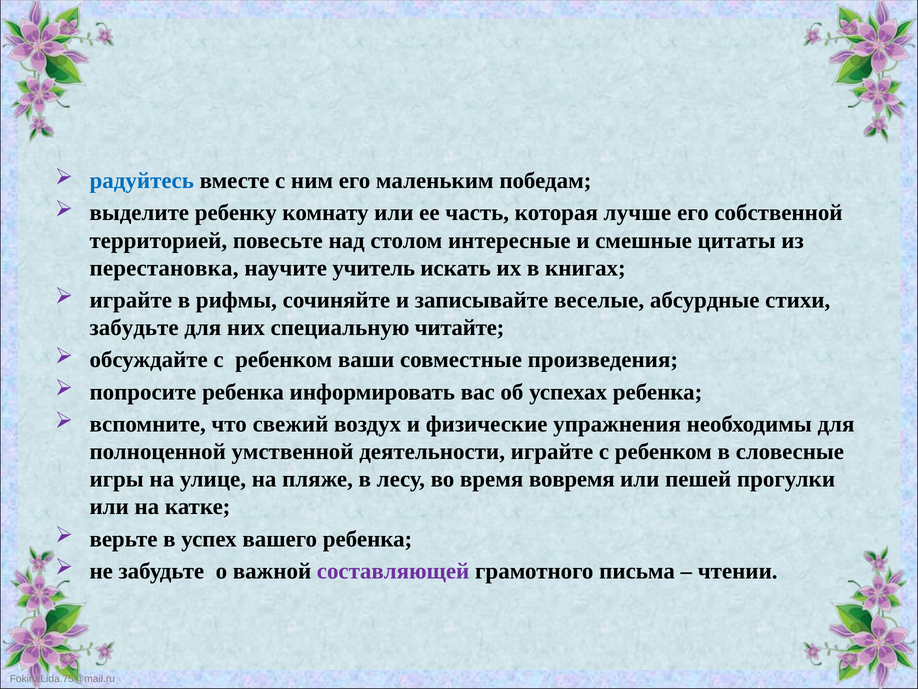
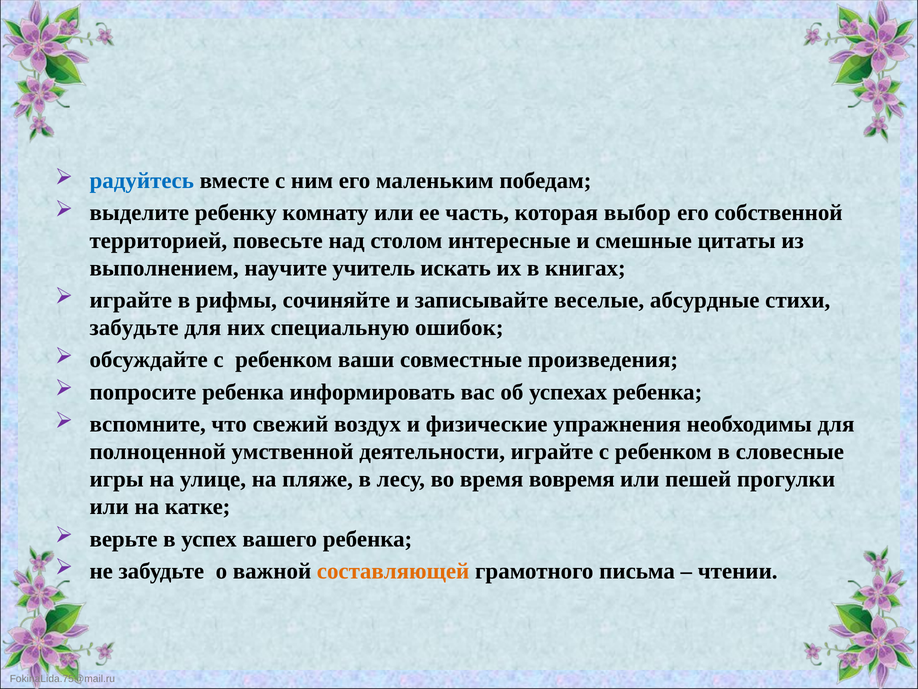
лучше: лучше -> выбор (637, 213)
перестановка: перестановка -> выполнением (164, 268)
читайте: читайте -> ошибок (459, 327)
составляющей colour: purple -> orange (393, 571)
